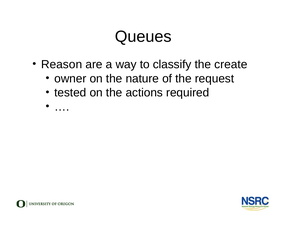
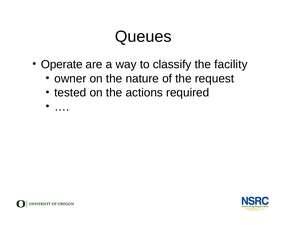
Reason: Reason -> Operate (62, 64)
create: create -> facility (231, 64)
